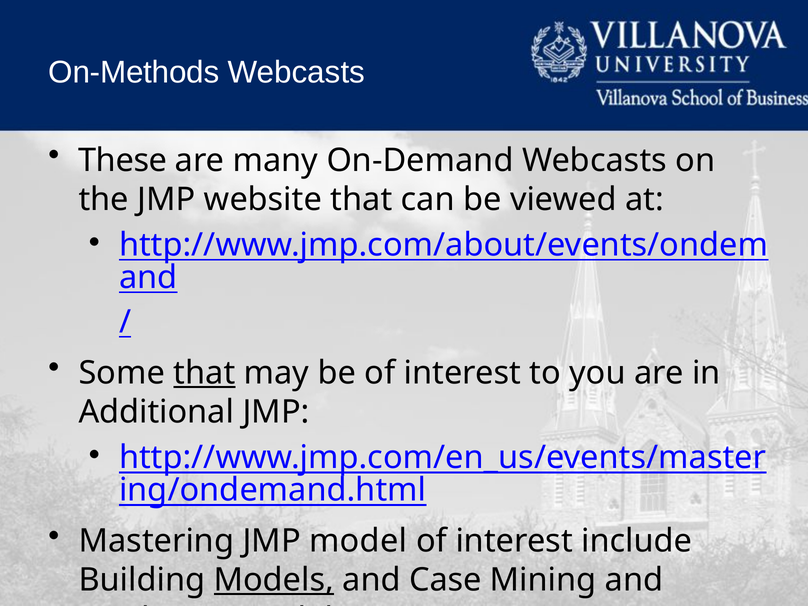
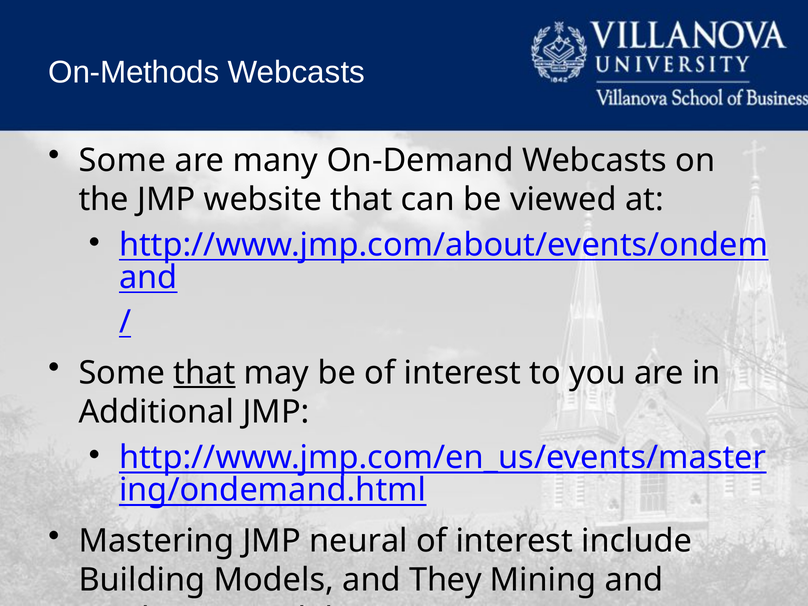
These: These -> Some (122, 160)
model: model -> neural (358, 541)
Models underline: present -> none (274, 580)
Case: Case -> They (445, 580)
